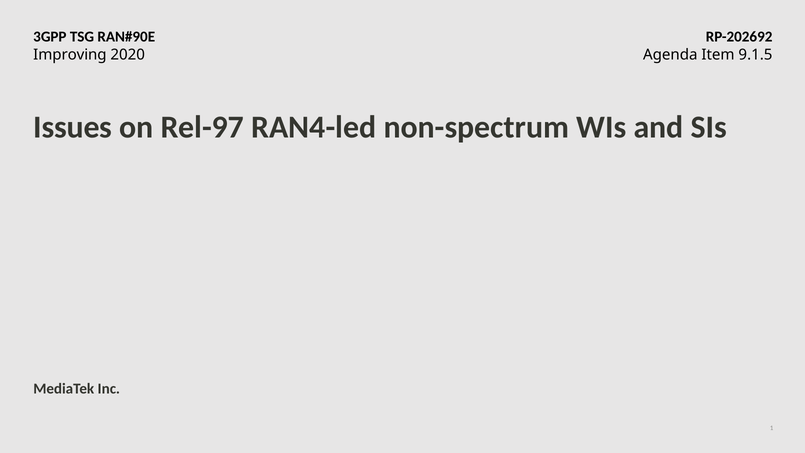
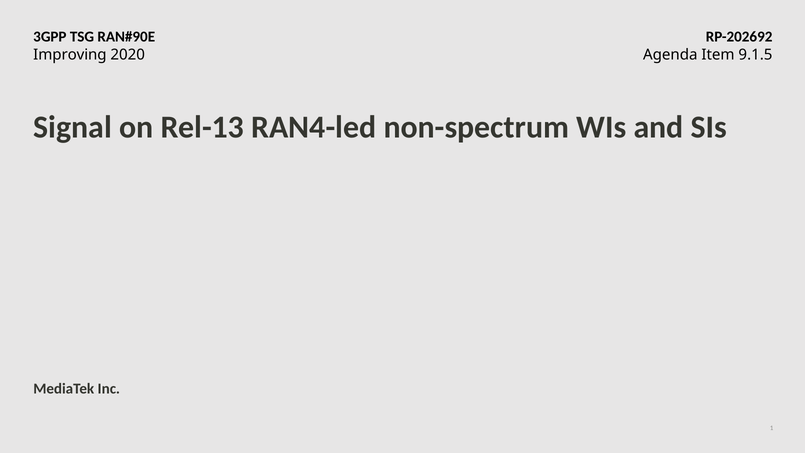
Issues: Issues -> Signal (73, 127)
Rel-97: Rel-97 -> Rel-13 (202, 127)
